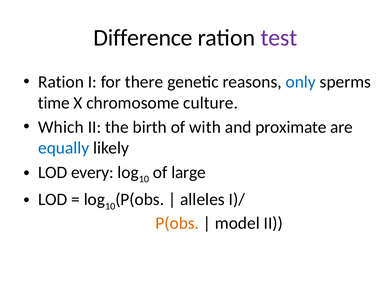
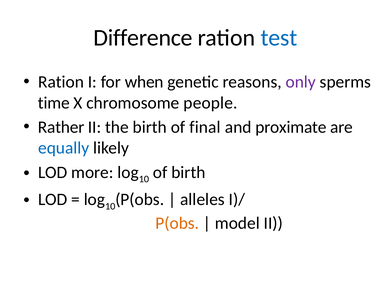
test colour: purple -> blue (279, 38)
there: there -> when (144, 82)
only colour: blue -> purple (301, 82)
culture: culture -> people (211, 103)
Which: Which -> Rather (61, 127)
with: with -> final (205, 127)
every: every -> more (92, 172)
of large: large -> birth (188, 172)
